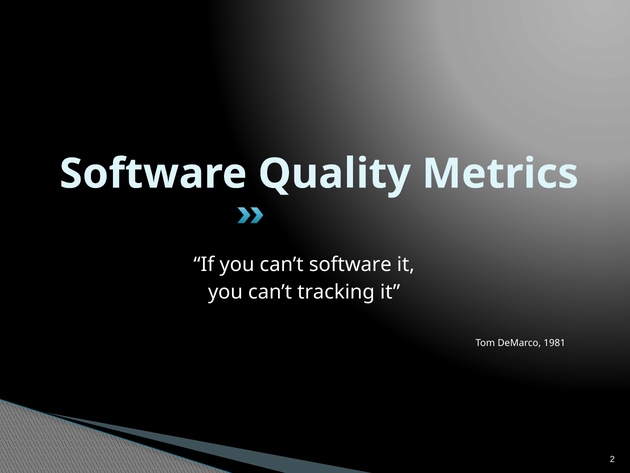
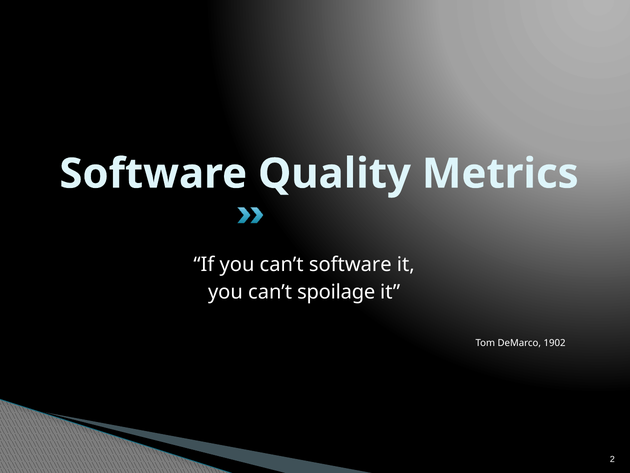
tracking: tracking -> spoilage (336, 292)
1981: 1981 -> 1902 (555, 343)
